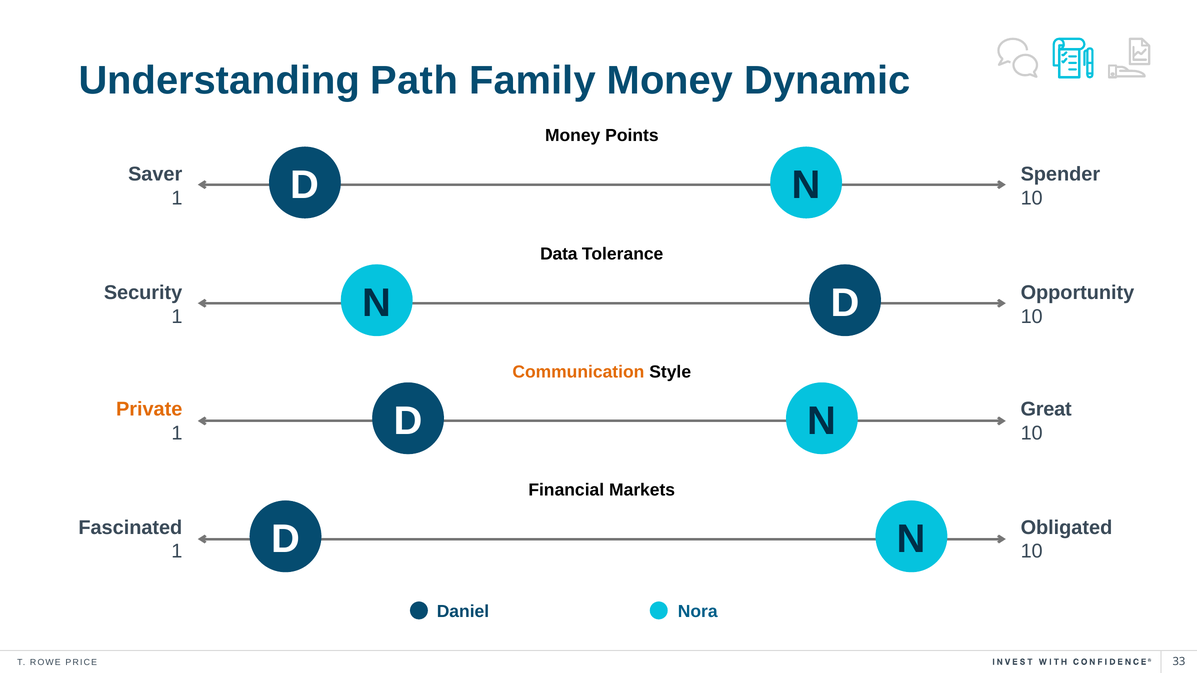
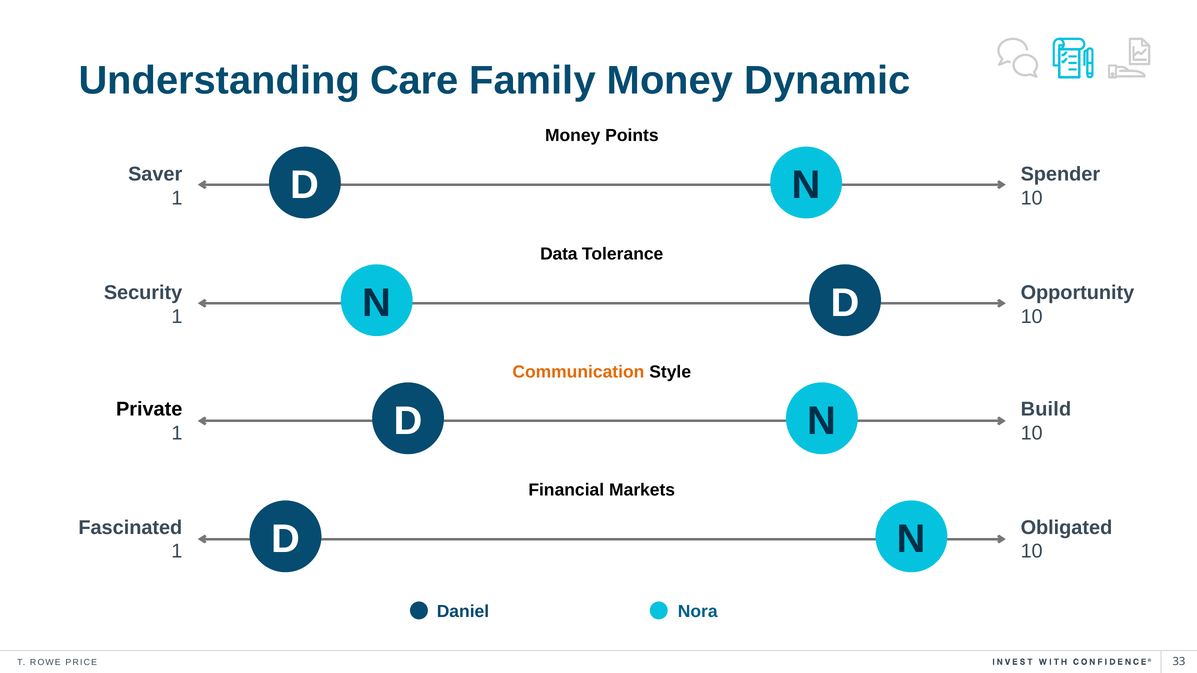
Path: Path -> Care (414, 81)
Private colour: orange -> black (149, 410)
Great: Great -> Build (1046, 410)
